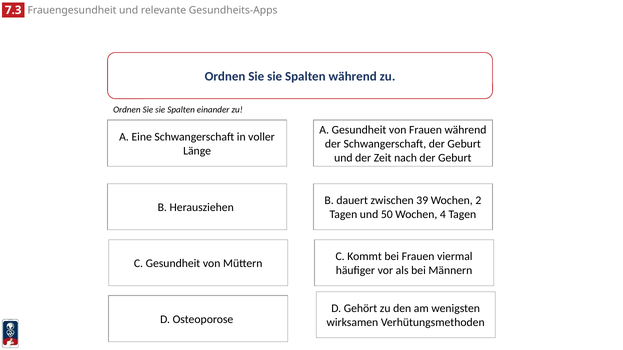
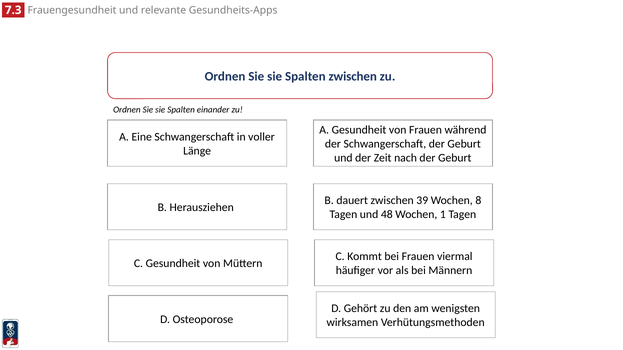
Spalten während: während -> zwischen (353, 77)
2: 2 -> 8 (478, 201)
50: 50 -> 48 (387, 215)
4: 4 -> 1 (443, 215)
